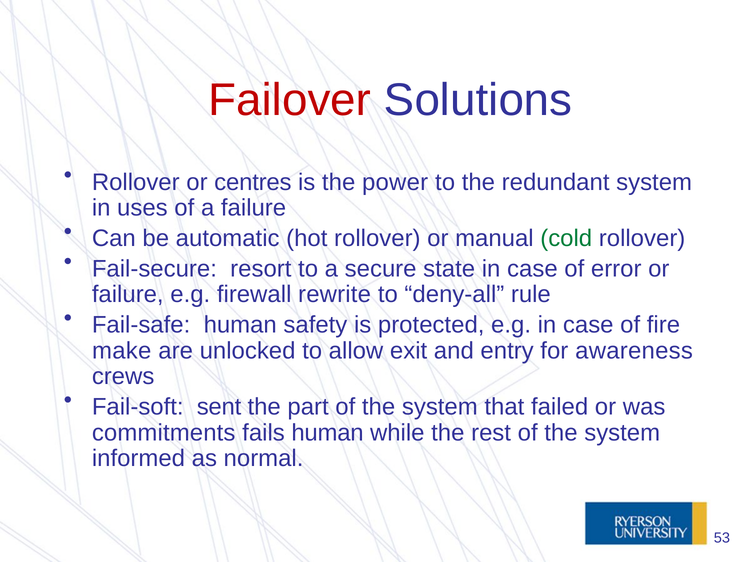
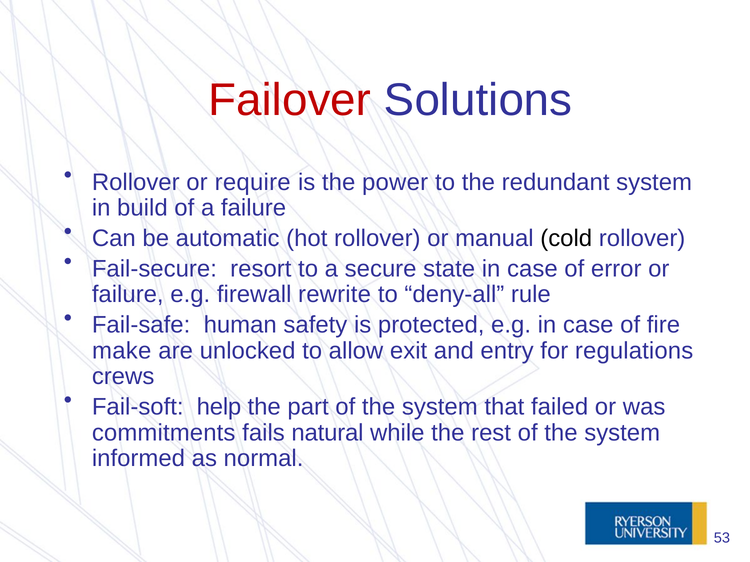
centres: centres -> require (253, 182)
uses: uses -> build (142, 208)
cold colour: green -> black (566, 239)
awareness: awareness -> regulations (634, 351)
sent: sent -> help (219, 407)
fails human: human -> natural (327, 433)
